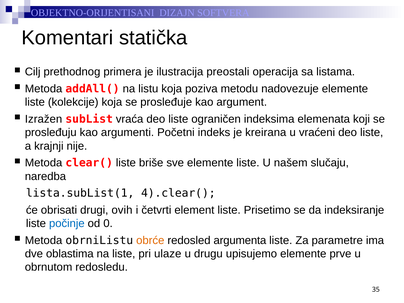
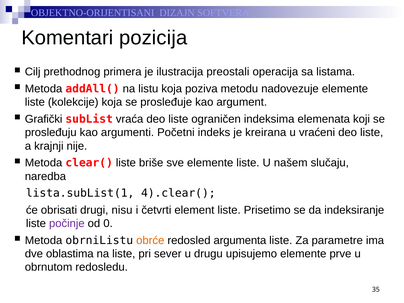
statička: statička -> pozicija (153, 38)
Izražen: Izražen -> Grafički (44, 119)
ovih: ovih -> nisu (122, 210)
počinje colour: blue -> purple (67, 224)
ulaze: ulaze -> sever (168, 254)
